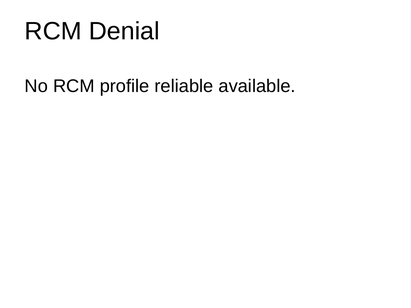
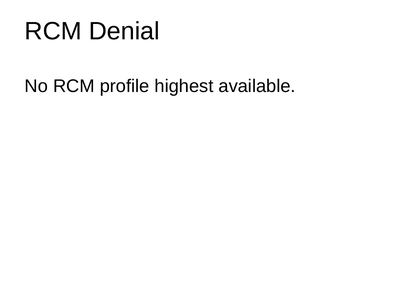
reliable: reliable -> highest (184, 86)
